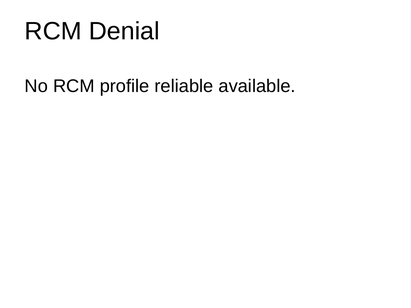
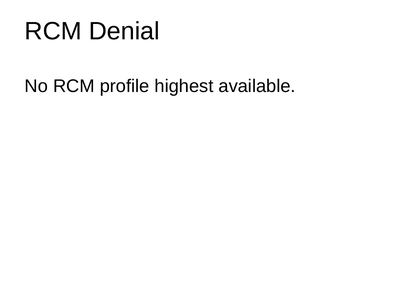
reliable: reliable -> highest (184, 86)
